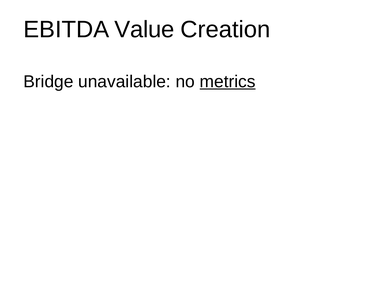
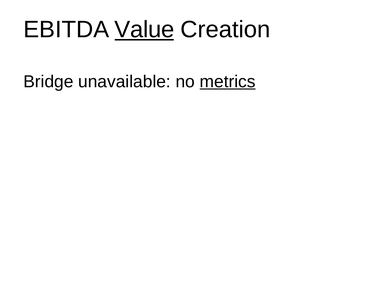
Value underline: none -> present (144, 30)
